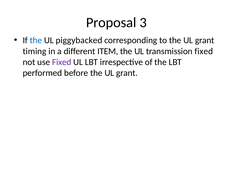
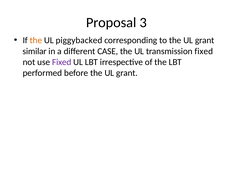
the colour: blue -> orange (36, 40)
timing: timing -> similar (35, 51)
ITEM: ITEM -> CASE (108, 51)
